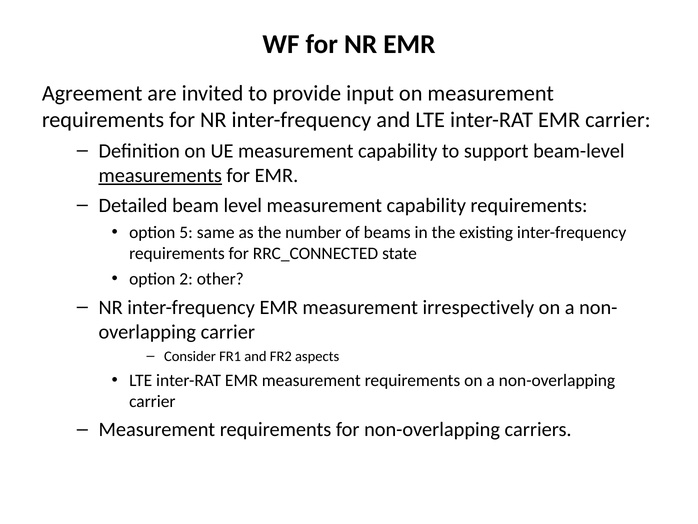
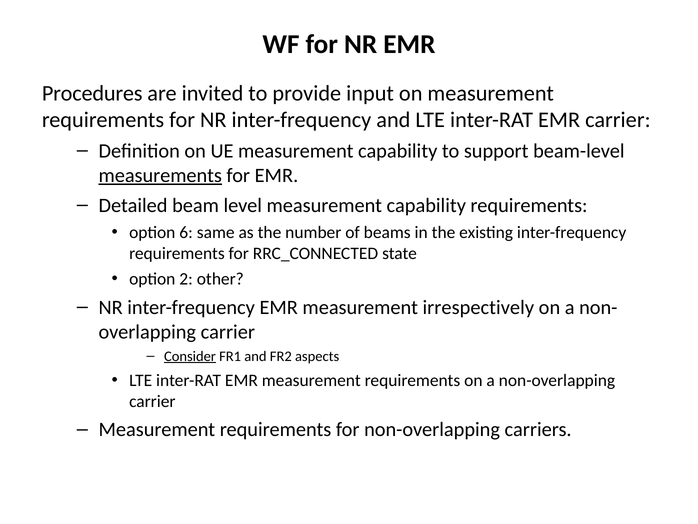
Agreement: Agreement -> Procedures (92, 93)
5: 5 -> 6 (186, 232)
Consider underline: none -> present (190, 356)
